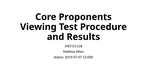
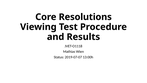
Proponents: Proponents -> Resolutions (85, 17)
